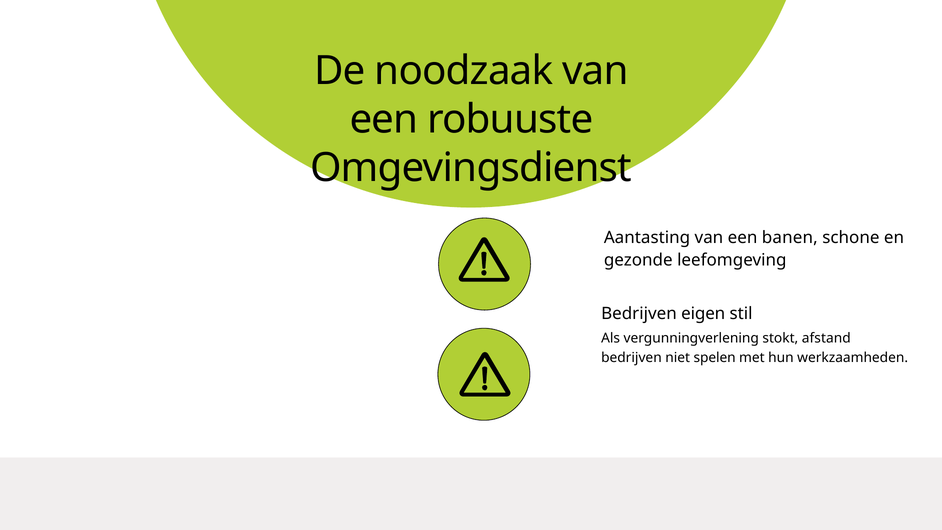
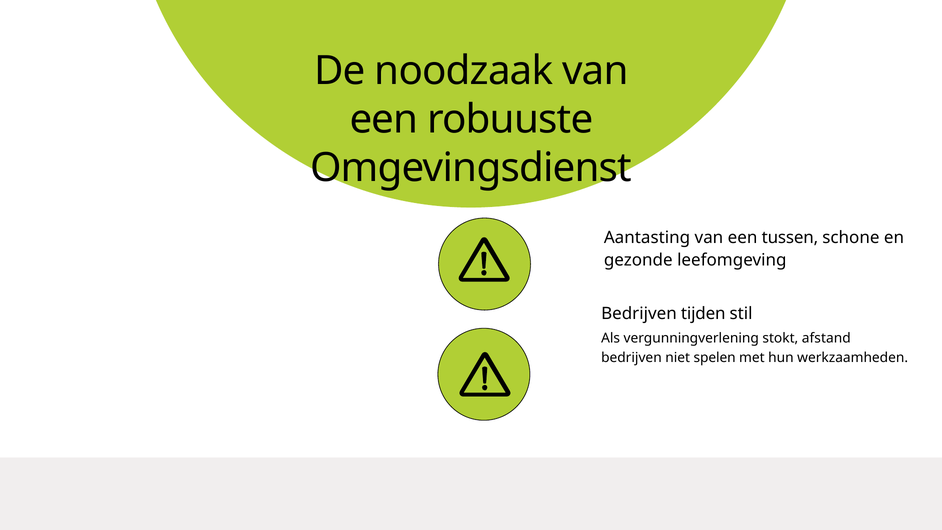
banen: banen -> tussen (790, 238)
eigen: eigen -> tijden (703, 313)
